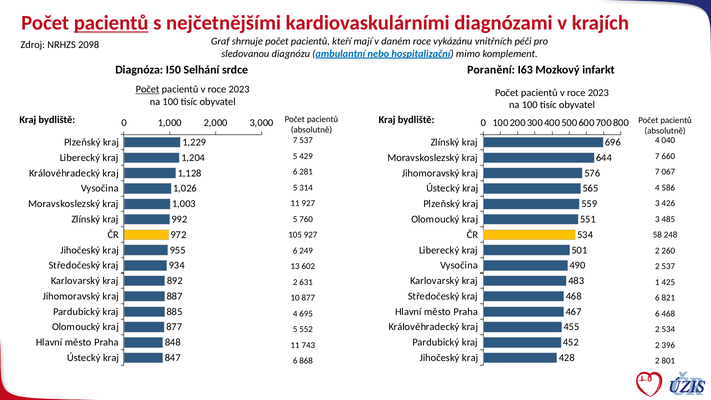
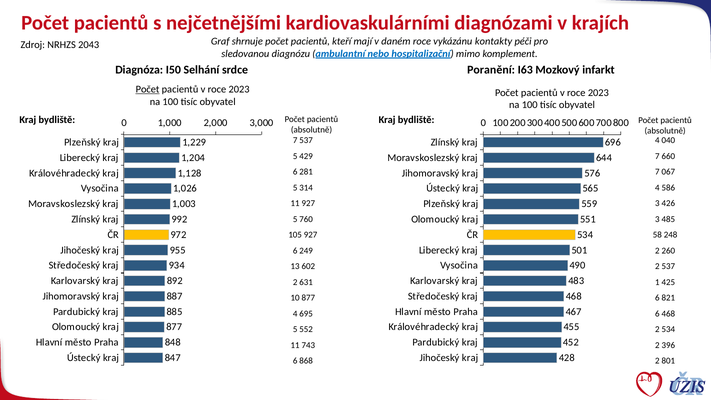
pacientů underline: present -> none (111, 23)
vnitřních: vnitřních -> kontakty (494, 41)
2098: 2098 -> 2043 (89, 45)
